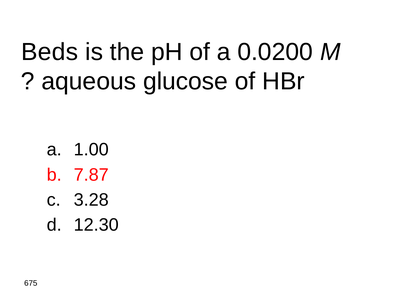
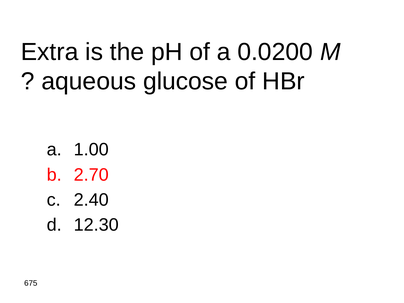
Beds: Beds -> Extra (50, 52)
7.87: 7.87 -> 2.70 (91, 175)
3.28: 3.28 -> 2.40 (91, 200)
